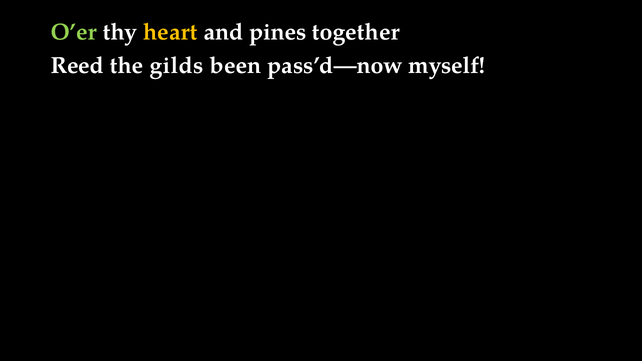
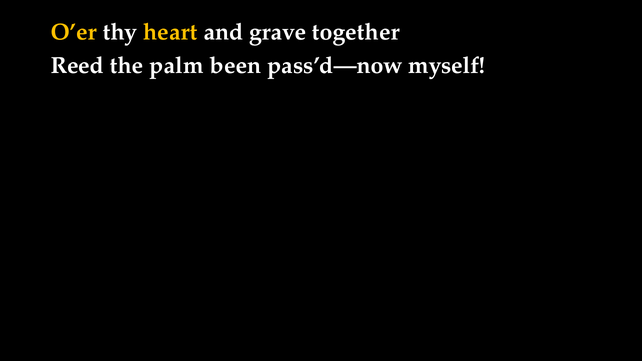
O’er colour: light green -> yellow (74, 32)
pines: pines -> grave (278, 32)
gilds: gilds -> palm (177, 65)
